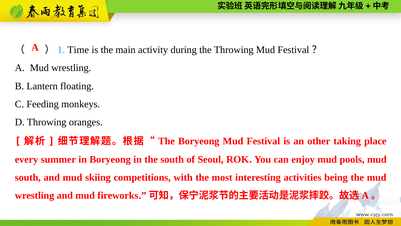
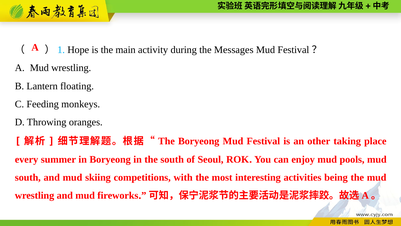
Time: Time -> Hope (78, 50)
the Throwing: Throwing -> Messages (234, 50)
